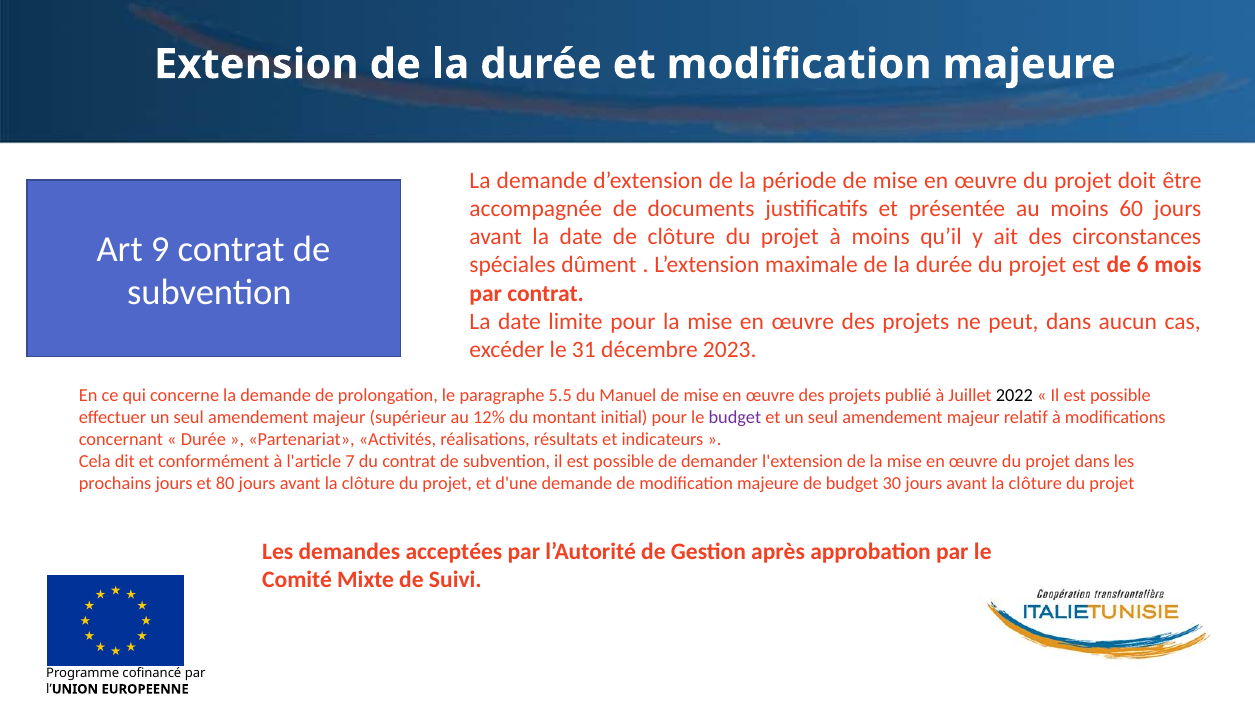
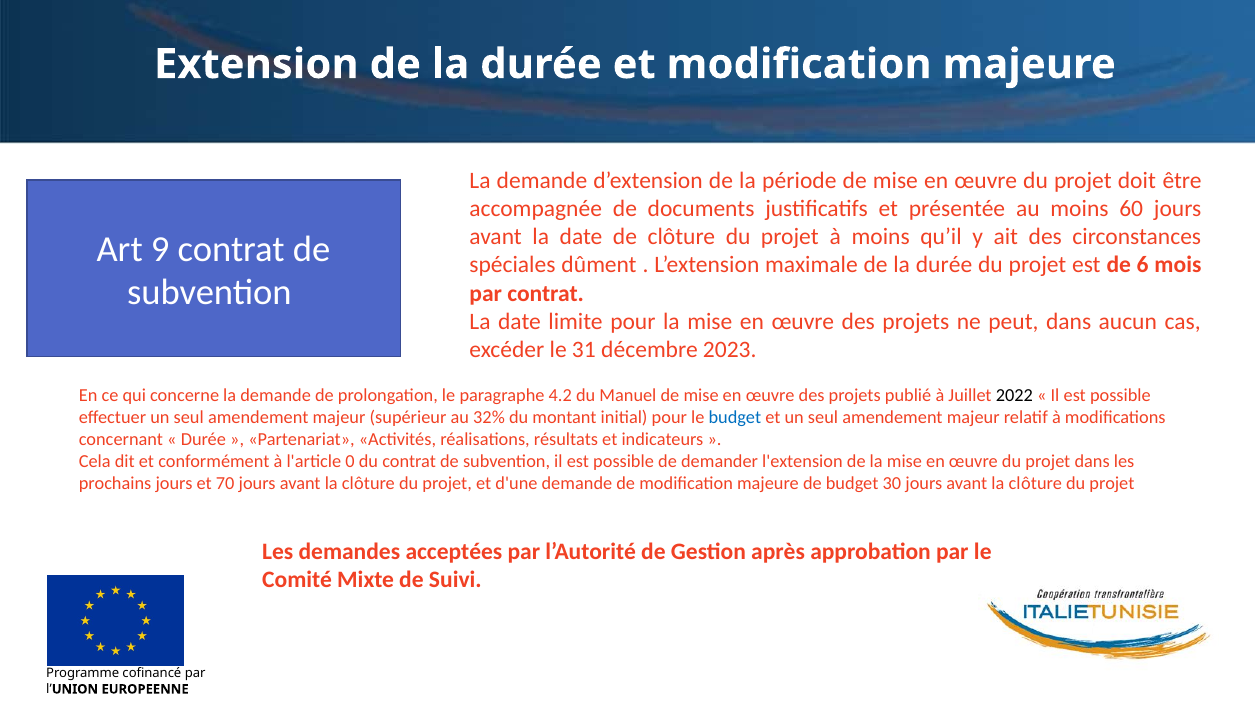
5.5: 5.5 -> 4.2 (560, 396)
12%: 12% -> 32% (489, 418)
budget colour: purple -> blue (735, 418)
7: 7 -> 0 (350, 462)
80: 80 -> 70 (225, 484)
